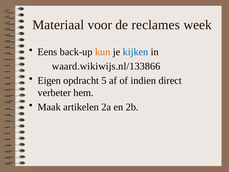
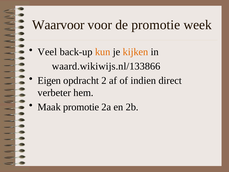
Materiaal: Materiaal -> Waarvoor (58, 25)
de reclames: reclames -> promotie (156, 25)
Eens: Eens -> Veel (47, 52)
kijken colour: blue -> orange (135, 52)
5: 5 -> 2 (104, 80)
Maak artikelen: artikelen -> promotie (81, 107)
